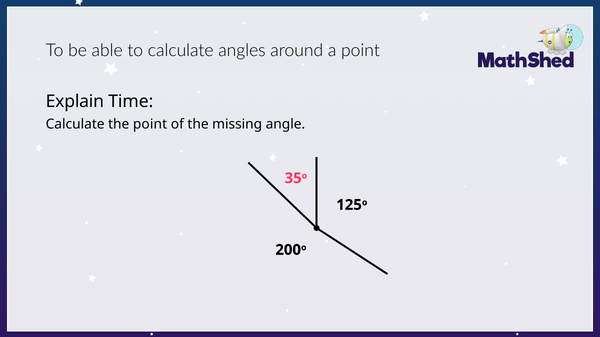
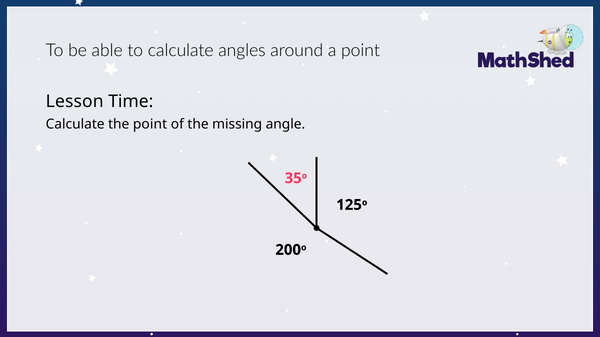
Explain: Explain -> Lesson (75, 101)
